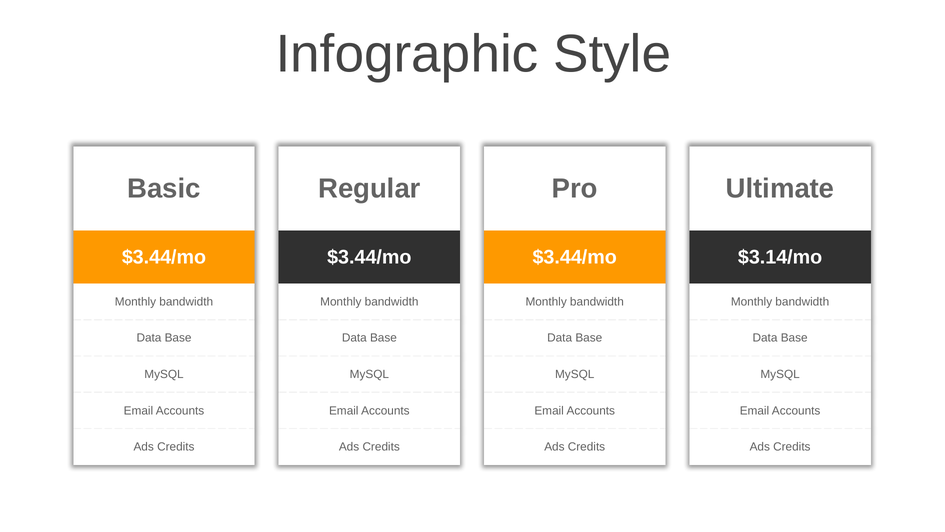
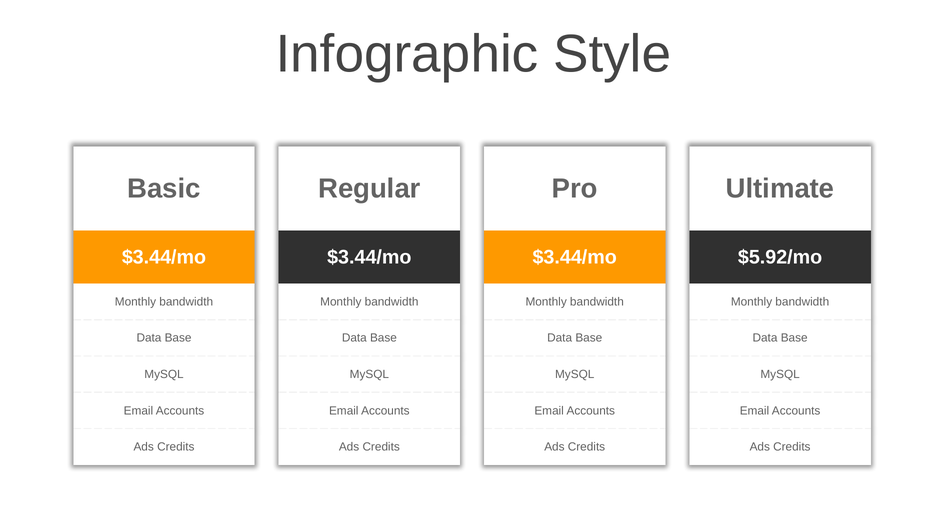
$3.14/mo: $3.14/mo -> $5.92/mo (780, 257)
